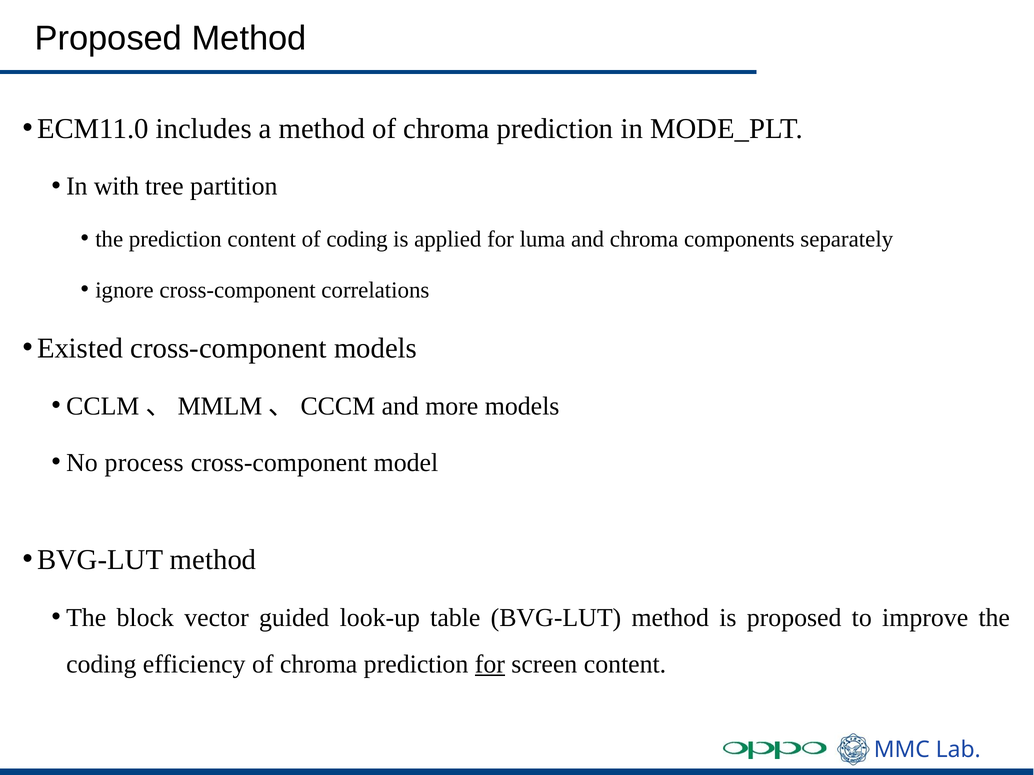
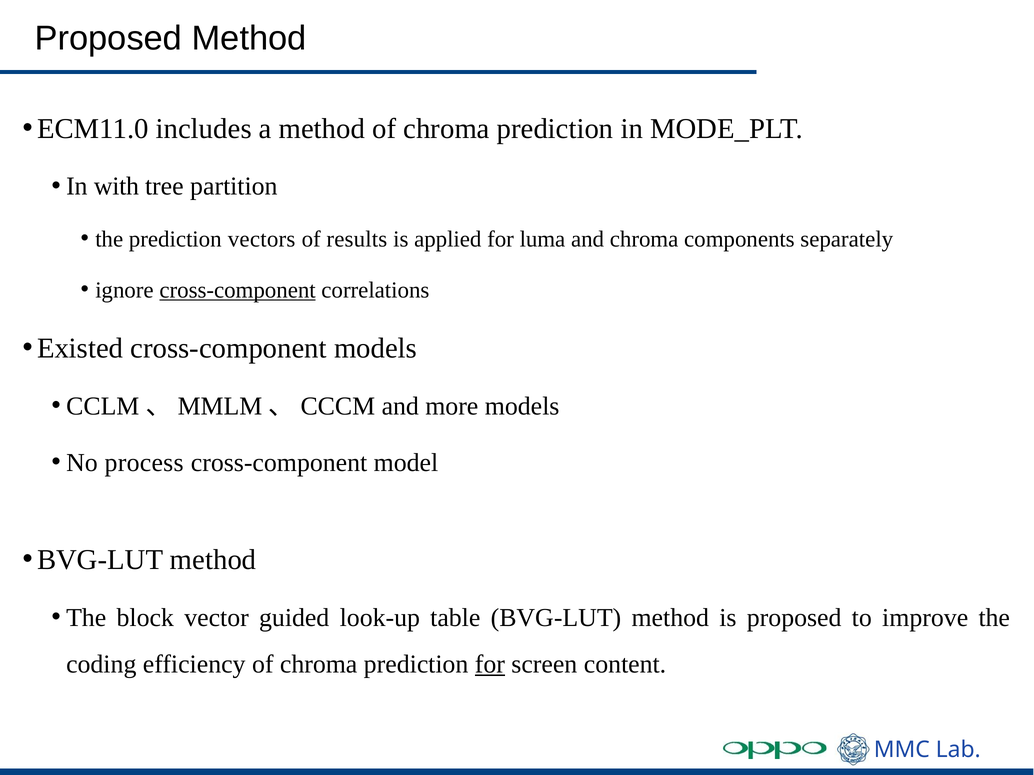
prediction content: content -> vectors (262, 239)
of coding: coding -> results (357, 239)
cross-component underline: none -> present (238, 290)
